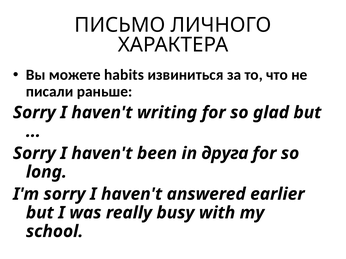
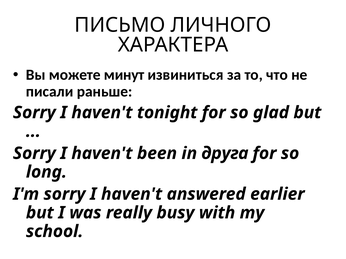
habits: habits -> минут (124, 75)
writing: writing -> tonight (167, 113)
